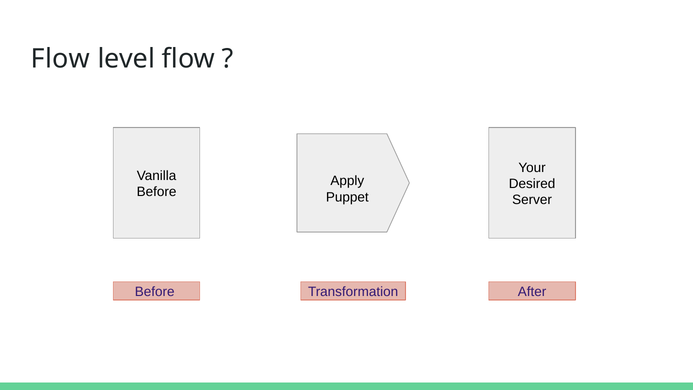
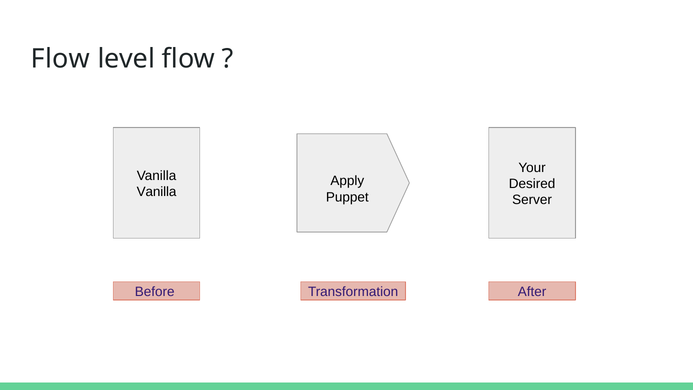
Before: Before -> Vanilla (157, 192)
